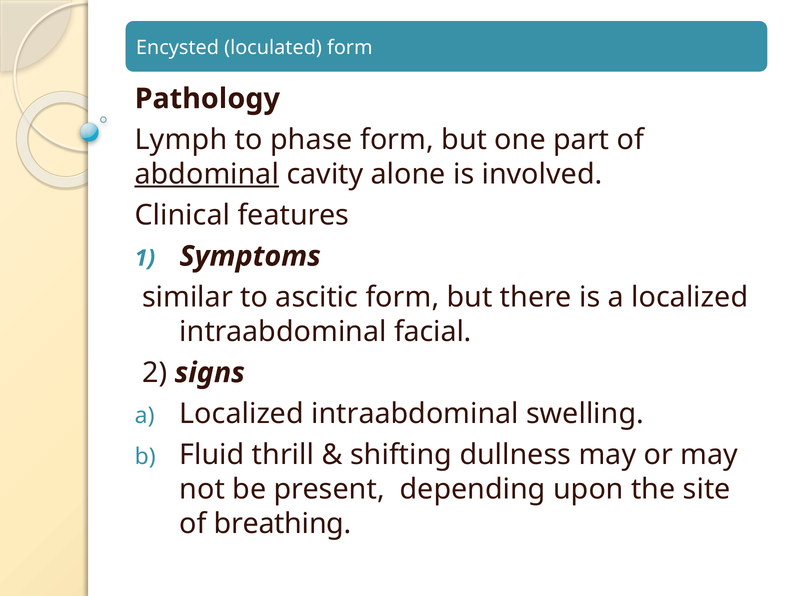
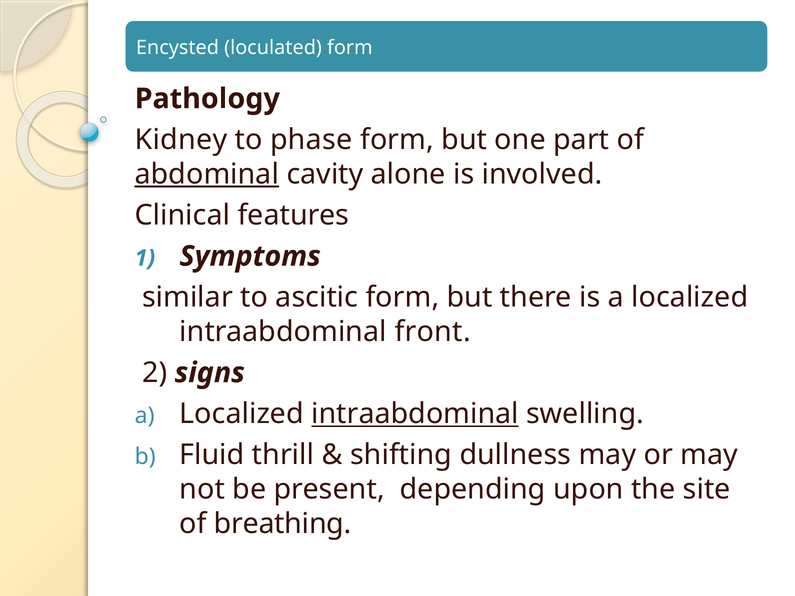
Lymph: Lymph -> Kidney (181, 140)
facial: facial -> front (433, 332)
intraabdominal underline: none -> present (415, 414)
